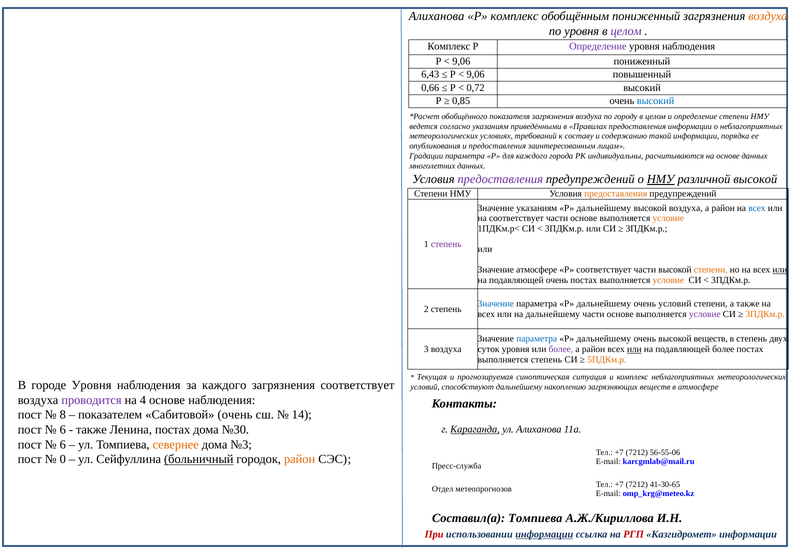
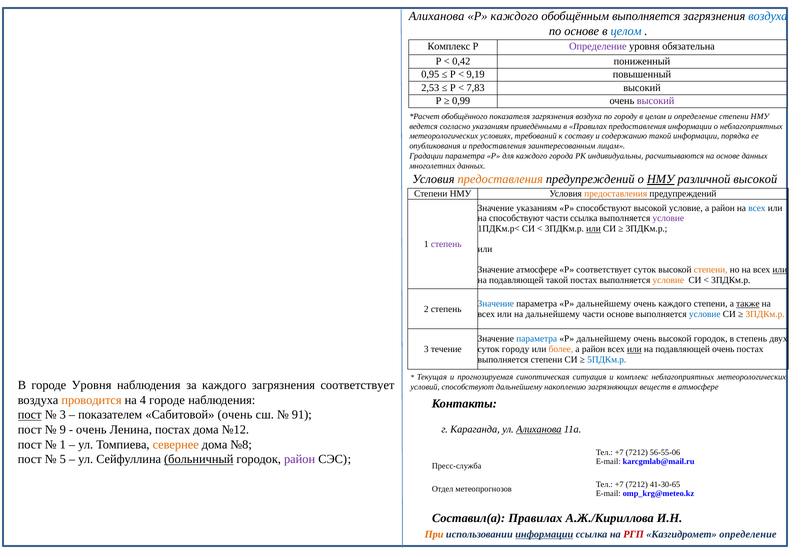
Р комплекс: комплекс -> каждого (514, 16)
обобщённым пониженный: пониженный -> выполняется (646, 16)
воздуха colour: orange -> blue (768, 16)
по уровня: уровня -> основе (582, 31)
целом colour: purple -> blue (626, 31)
наблюдения: наблюдения -> обязательна (689, 46)
9,06: 9,06 -> 0,42 (461, 61)
6,43: 6,43 -> 0,95 (430, 75)
9,06: 9,06 -> 9,19 (476, 75)
0,66: 0,66 -> 2,53 (430, 88)
0,72: 0,72 -> 7,83 (476, 88)
0,85: 0,85 -> 0,99 (461, 101)
высокий colour: blue -> purple (656, 101)
предоставления colour: purple -> orange (500, 179)
дальнейшему: дальнейшему -> способствуют (604, 208)
высокой воздуха: воздуха -> условие (686, 208)
на соответствует: соответствует -> способствуют (516, 219)
основе: основе -> ссылка (584, 219)
условие colour: orange -> purple (668, 219)
или underline: none -> present (593, 229)
Р соответствует части: части -> суток (645, 270)
подавляющей очень: очень -> такой (557, 280)
очень условий: условий -> каждого (675, 304)
также underline: none -> present (748, 304)
условие colour: purple -> blue (705, 314)
высокой веществ: веществ -> городок (711, 339)
3 воздуха: воздуха -> течение (446, 349)
суток уровня: уровня -> городу (516, 349)
более colour: purple -> orange (561, 349)
подавляющей более: более -> очень (723, 349)
выполняется степень: степень -> степени (547, 360)
5ПДКм.р colour: orange -> blue (607, 360)
проводится colour: purple -> orange (92, 400)
4 основе: основе -> городе (167, 400)
пост underline: none -> present (30, 415)
8: 8 -> 3 (63, 415)
14: 14 -> 91 (302, 415)
6: 6 -> 9 (63, 430)
также: также -> очень (91, 430)
№30: №30 -> №12 (235, 430)
Караганда underline: present -> none (475, 430)
Алиханова underline: none -> present (539, 430)
6: 6 -> 1 (63, 445)
№3: №3 -> №8 (241, 445)
0: 0 -> 5 (63, 460)
район colour: orange -> purple (300, 460)
Составил(а Томпиева: Томпиева -> Правилах (535, 518)
При colour: red -> orange (434, 534)
Казгидромет информации: информации -> определение (748, 534)
